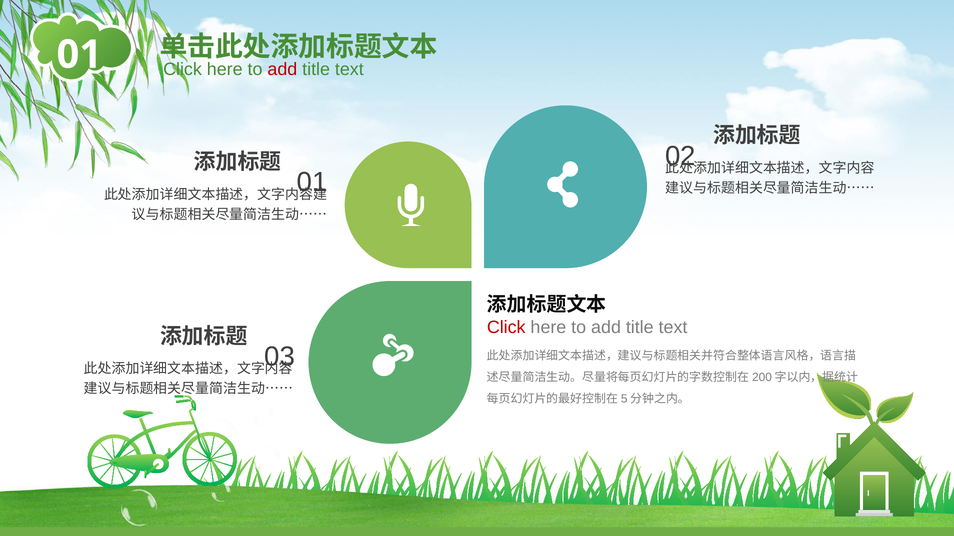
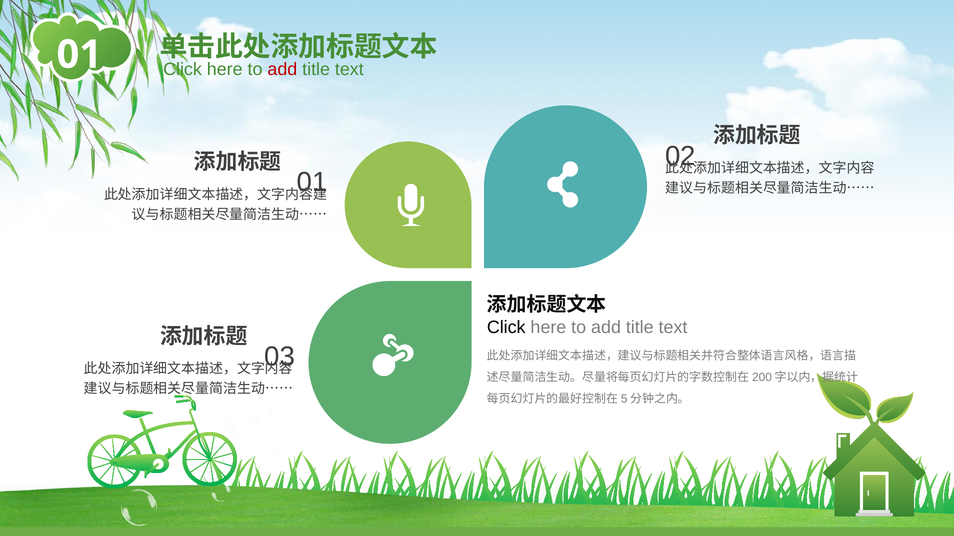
Click colour: red -> black (506, 328)
